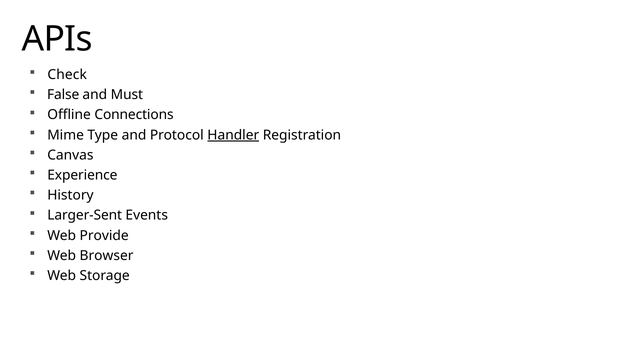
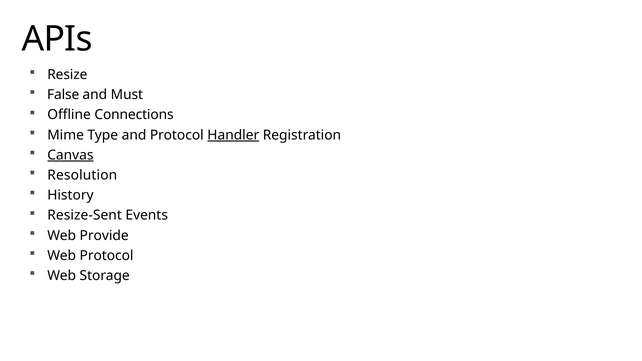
Check: Check -> Resize (67, 75)
Canvas underline: none -> present (70, 155)
Experience: Experience -> Resolution (82, 175)
Larger-Sent: Larger-Sent -> Resize-Sent (85, 215)
Web Browser: Browser -> Protocol (107, 256)
